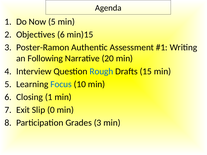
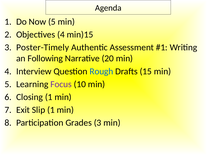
Objectives 6: 6 -> 4 (61, 35)
Poster-Ramon: Poster-Ramon -> Poster-Timely (43, 47)
Focus colour: blue -> purple (61, 84)
Slip 0: 0 -> 1 (51, 110)
